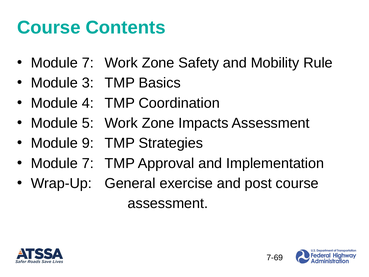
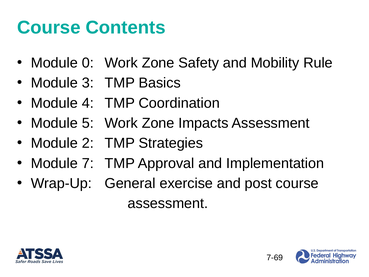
7: 7 -> 0 (88, 63)
9: 9 -> 2 (88, 143)
